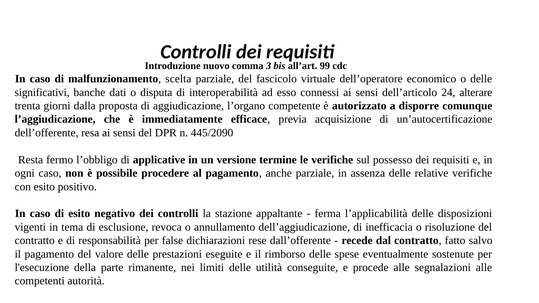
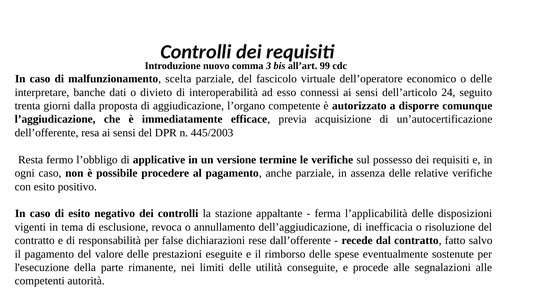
significativi: significativi -> interpretare (42, 92)
disputa: disputa -> divieto (156, 92)
alterare: alterare -> seguito (476, 92)
445/2090: 445/2090 -> 445/2003 (212, 133)
